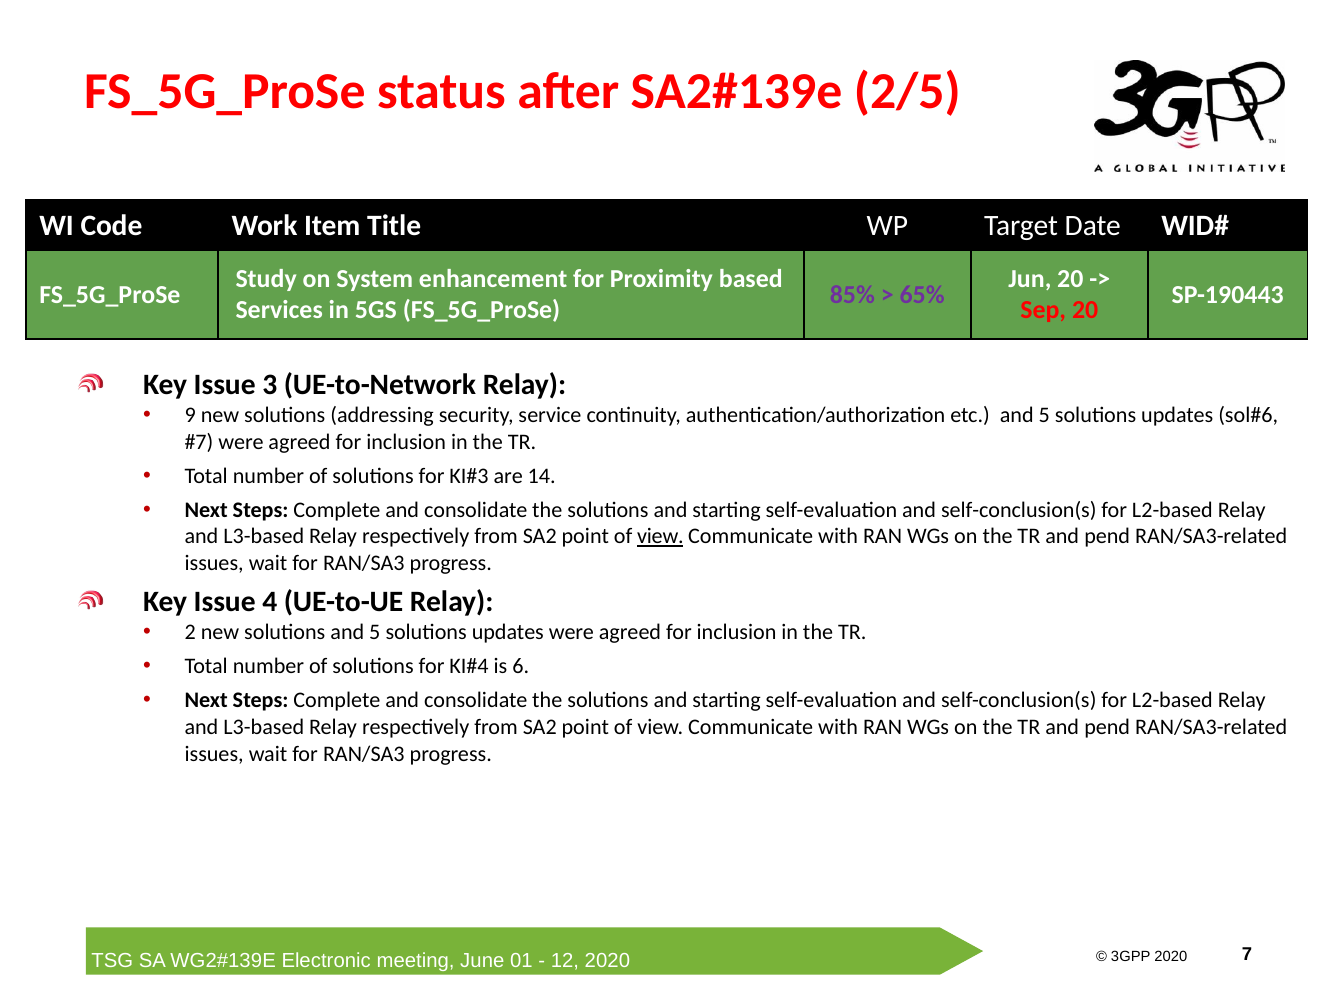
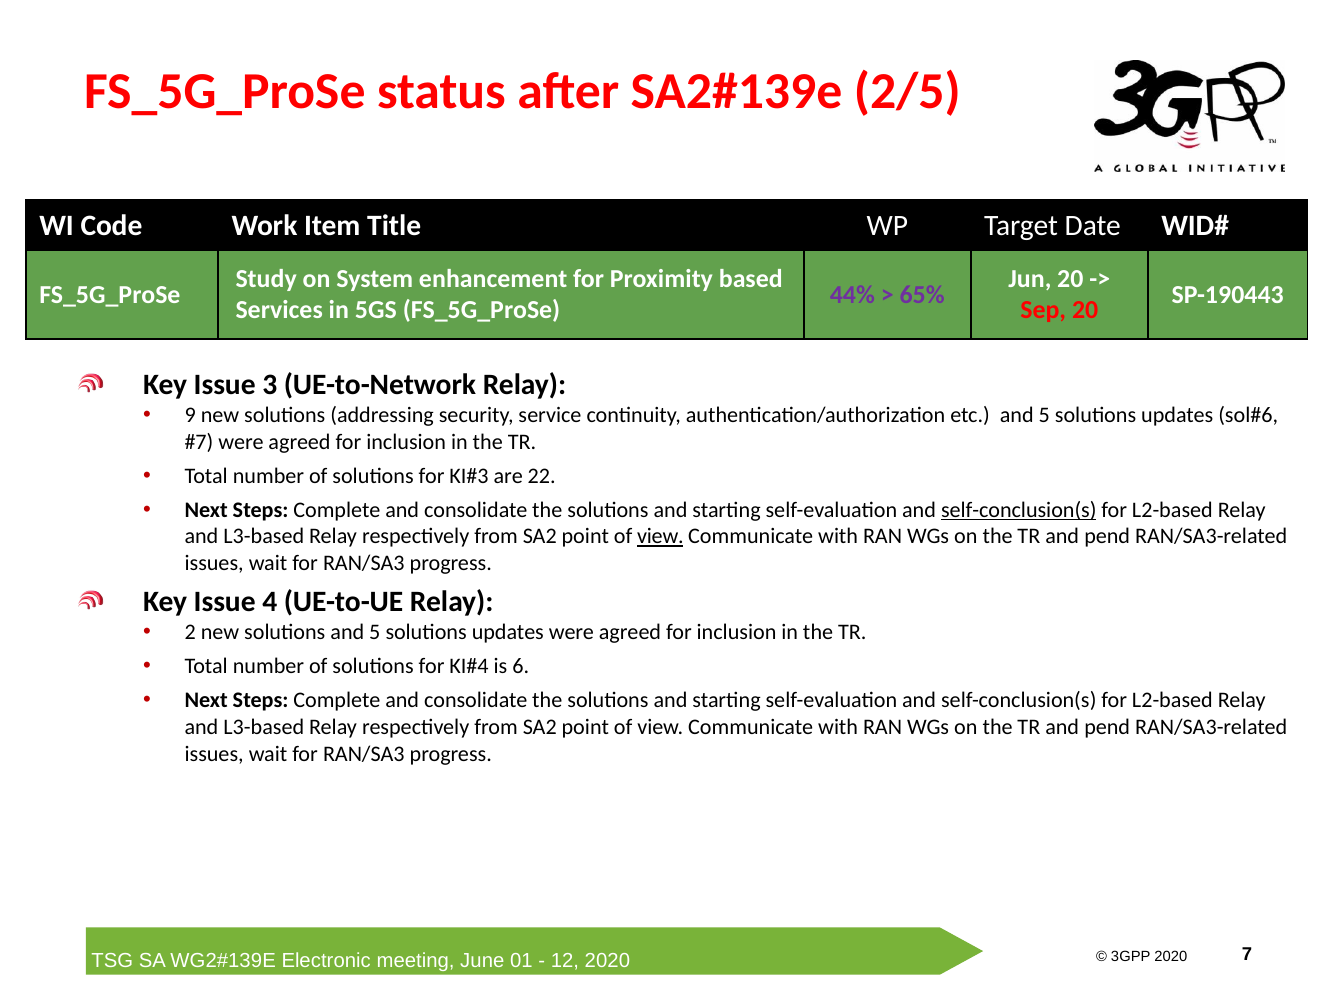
85%: 85% -> 44% (852, 295)
14: 14 -> 22 (542, 476)
self-conclusion(s underline: none -> present (1019, 510)
